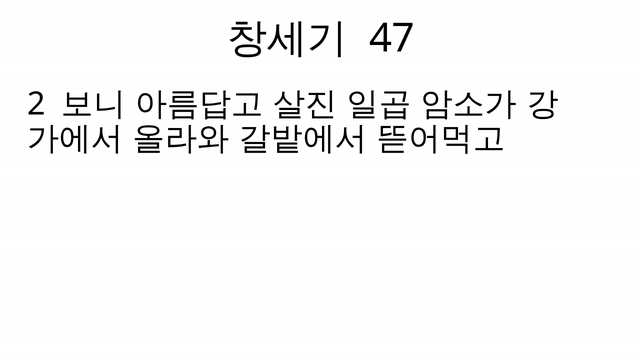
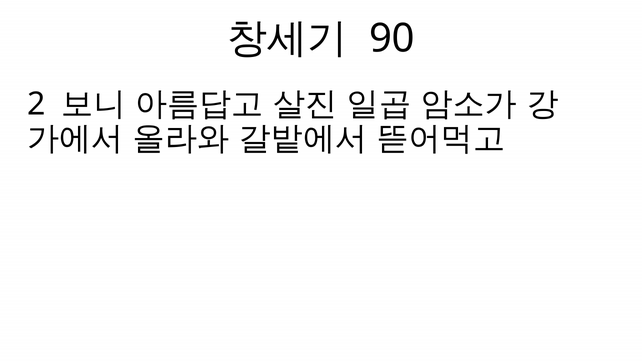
47: 47 -> 90 (392, 39)
